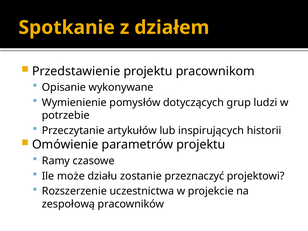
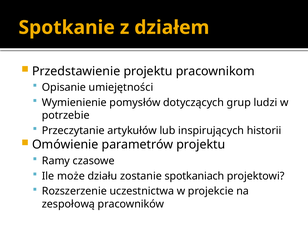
wykonywane: wykonywane -> umiejętności (121, 87)
przeznaczyć: przeznaczyć -> spotkaniach (194, 176)
